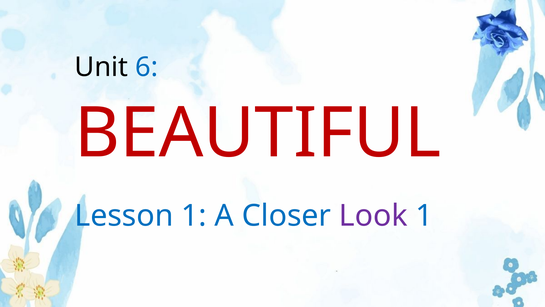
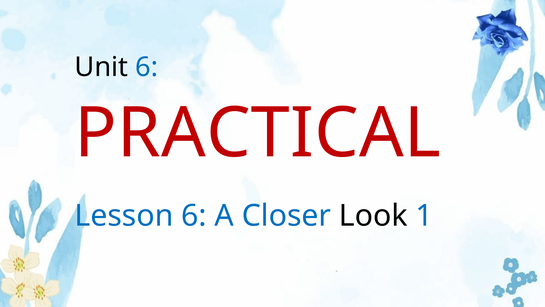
BEAUTIFUL: BEAUTIFUL -> PRACTICAL (258, 133)
Lesson 1: 1 -> 6 (194, 215)
Look colour: purple -> black (373, 215)
